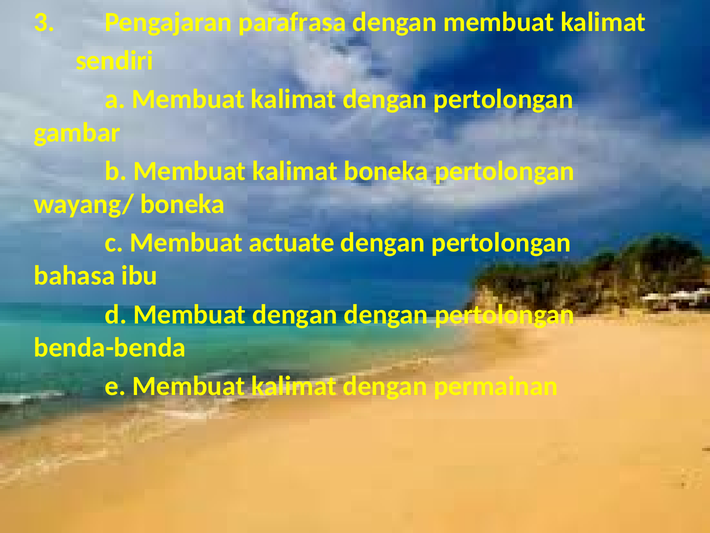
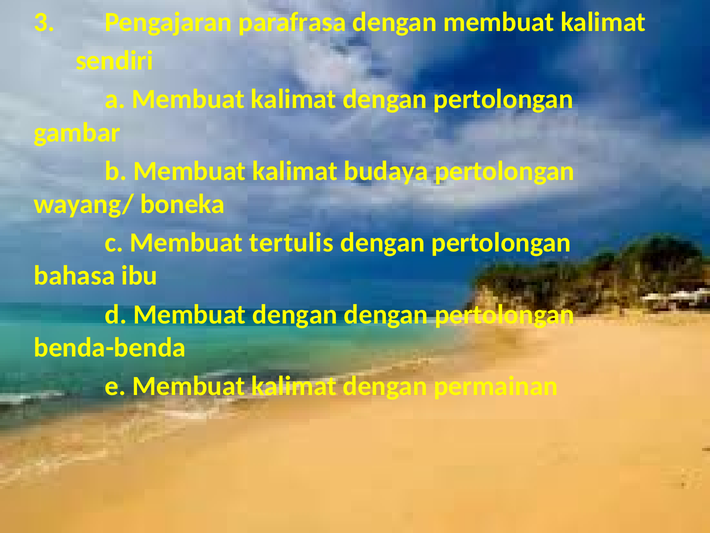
kalimat boneka: boneka -> budaya (386, 171)
actuate: actuate -> tertulis (291, 243)
